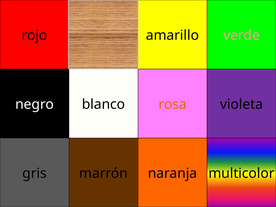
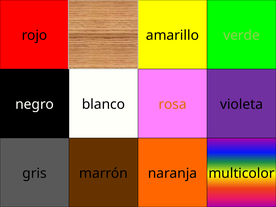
verde colour: pink -> light green (242, 35)
